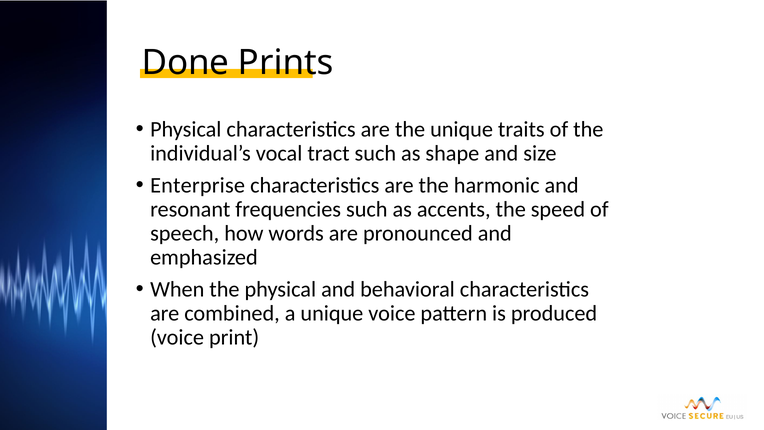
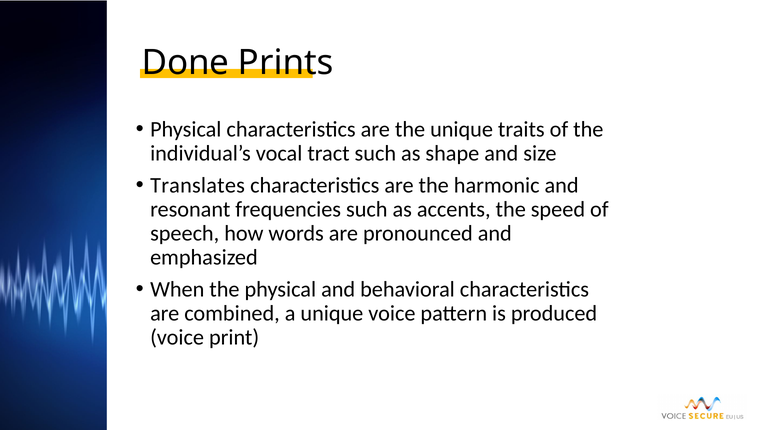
Enterprise: Enterprise -> Translates (198, 185)
